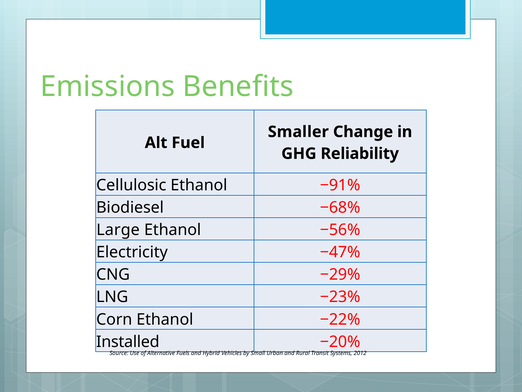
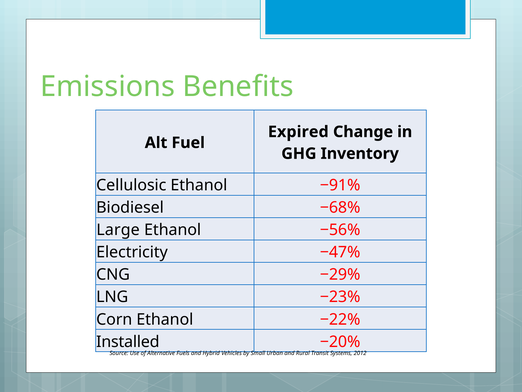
Smaller: Smaller -> Expired (298, 132)
Reliability: Reliability -> Inventory (360, 153)
